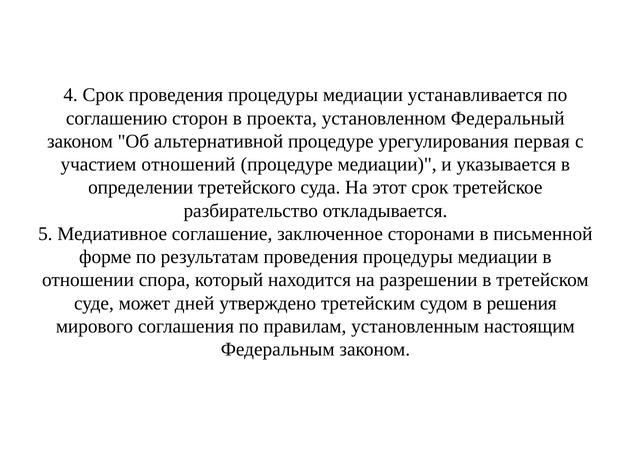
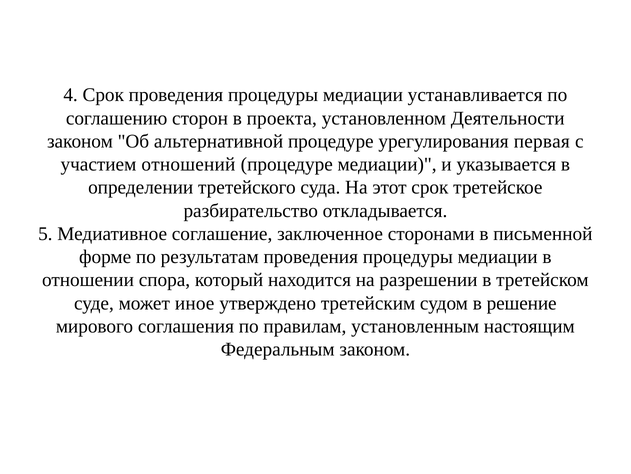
Федеральный: Федеральный -> Деятельности (508, 118)
дней: дней -> иное (195, 303)
решения: решения -> решение (522, 303)
